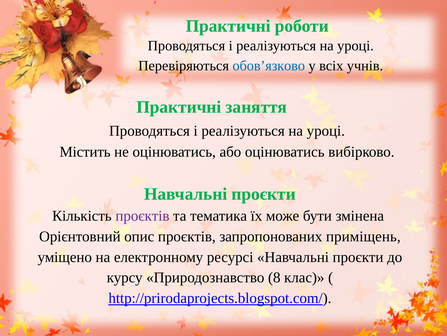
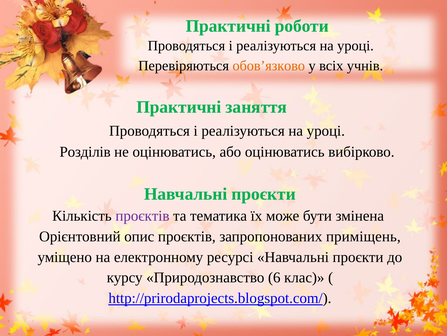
обов’язково colour: blue -> orange (269, 66)
Містить: Містить -> Розділів (85, 151)
8: 8 -> 6 (274, 277)
